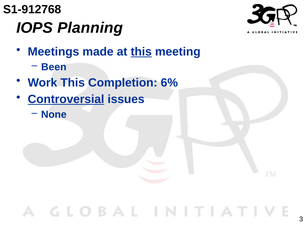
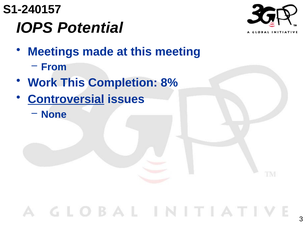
S1-912768: S1-912768 -> S1-240157 (32, 10)
Planning: Planning -> Potential (90, 28)
this underline: present -> none (141, 52)
Been: Been -> From (54, 67)
6%: 6% -> 8% (169, 83)
